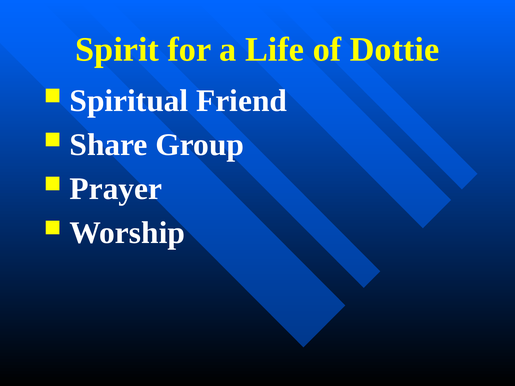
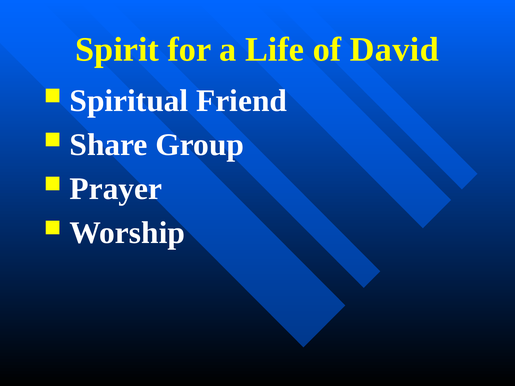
Dottie: Dottie -> David (394, 50)
